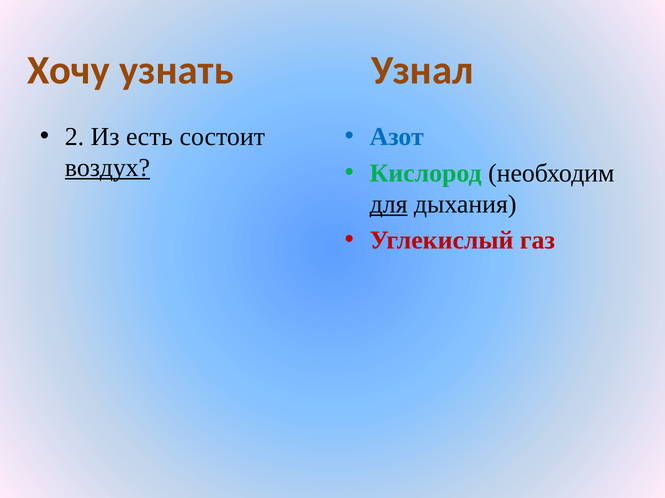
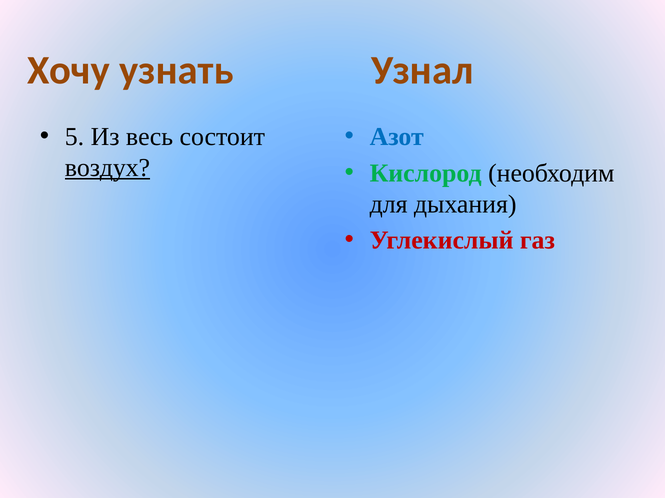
2: 2 -> 5 (75, 137)
есть: есть -> весь (150, 137)
для underline: present -> none (389, 204)
